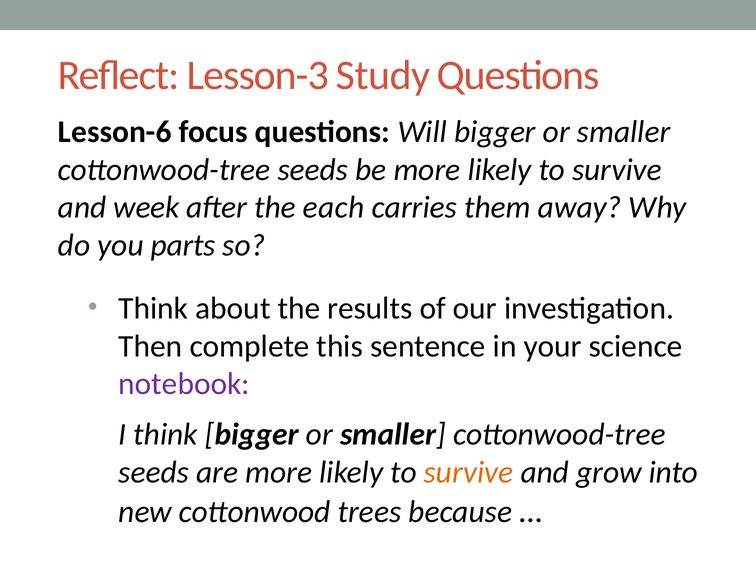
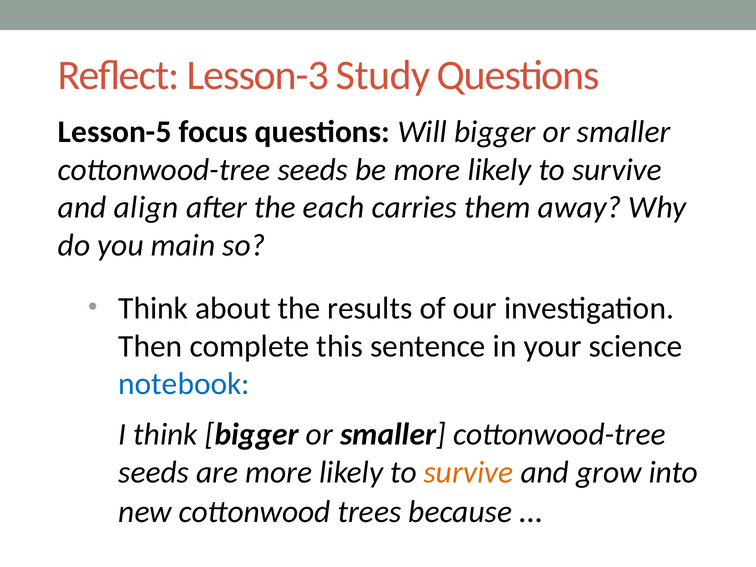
Lesson-6: Lesson-6 -> Lesson-5 (115, 132)
week: week -> align (146, 208)
parts: parts -> main (183, 245)
notebook colour: purple -> blue (184, 384)
